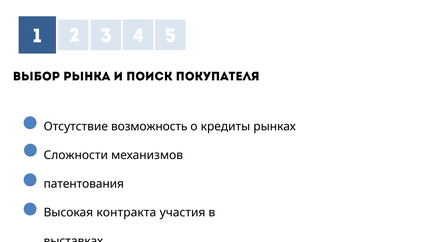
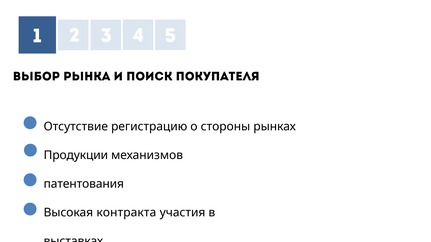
возможность: возможность -> регистрацию (149, 127)
кредиты: кредиты -> стороны (225, 127)
Сложности: Сложности -> Продукции (76, 156)
